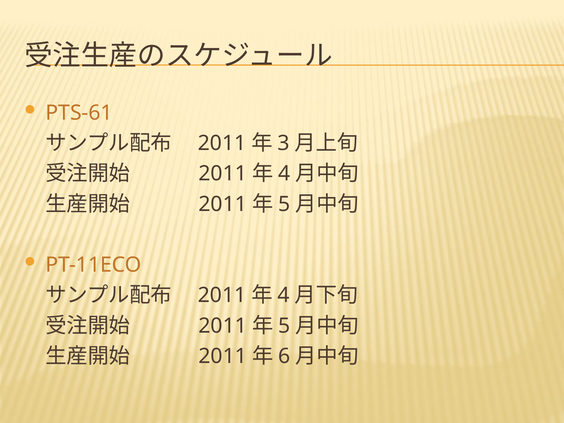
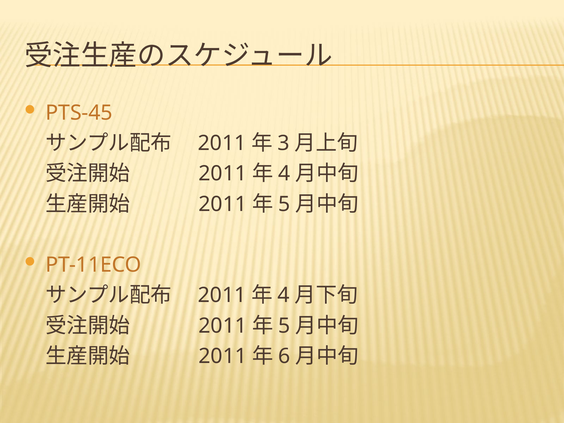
PTS-61: PTS-61 -> PTS-45 (79, 113)
